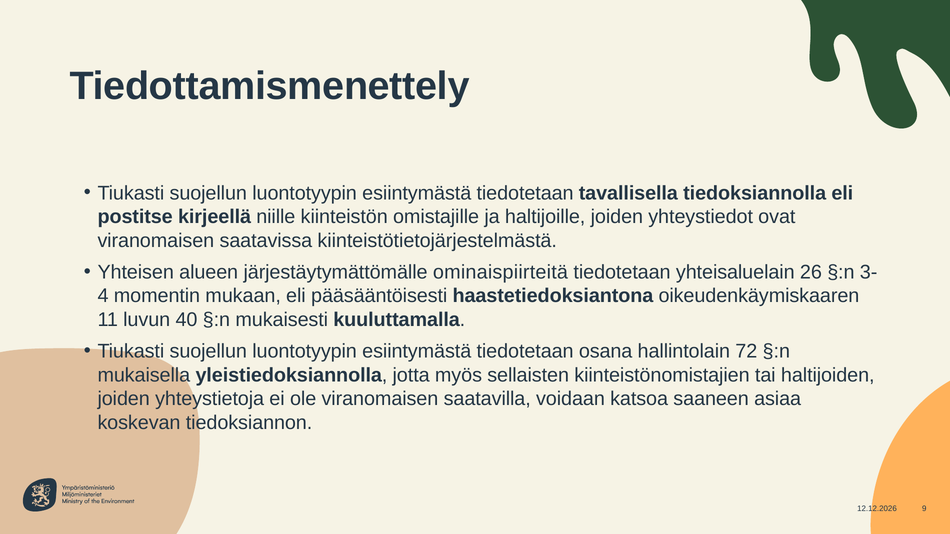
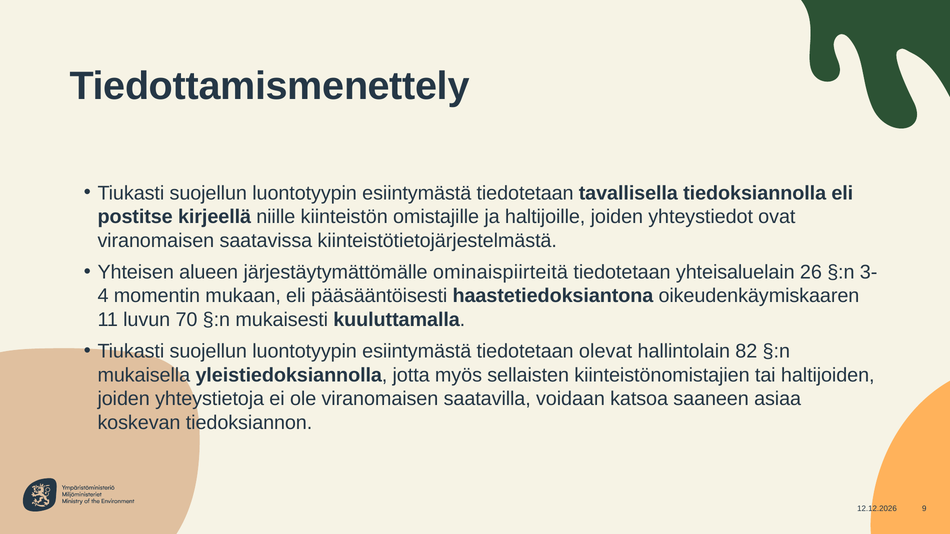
40: 40 -> 70 (187, 320)
osana: osana -> olevat (606, 352)
72: 72 -> 82 (746, 352)
